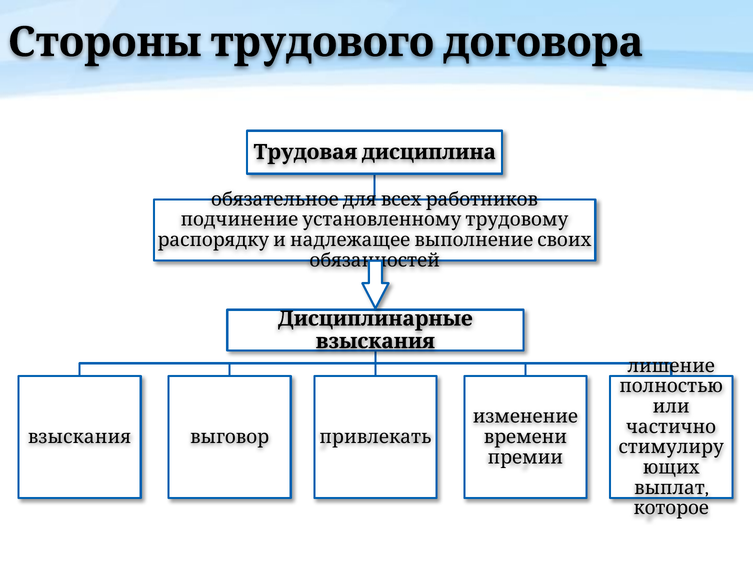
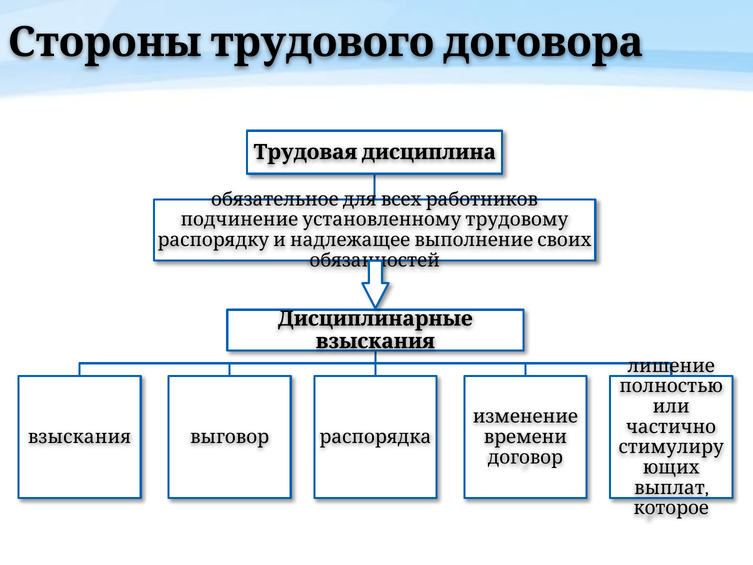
привлекать: привлекать -> распорядка (375, 437)
премии: премии -> договор (525, 457)
